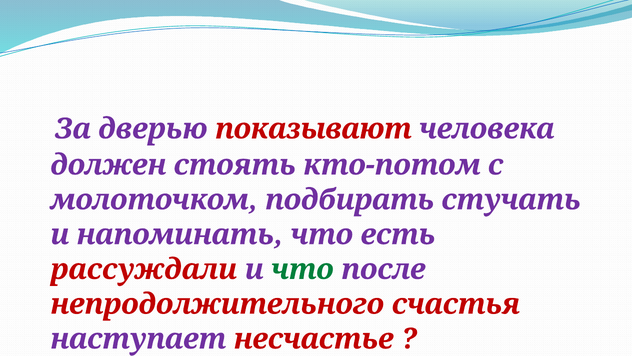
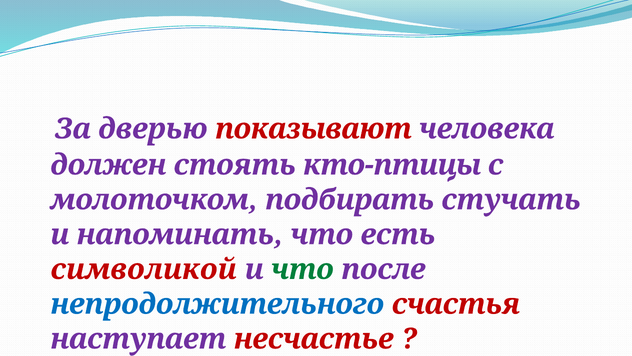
кто-потом: кто-потом -> кто-птицы (392, 165)
рассуждали: рассуждали -> символикой (144, 269)
непродолжительного colour: red -> blue (217, 304)
